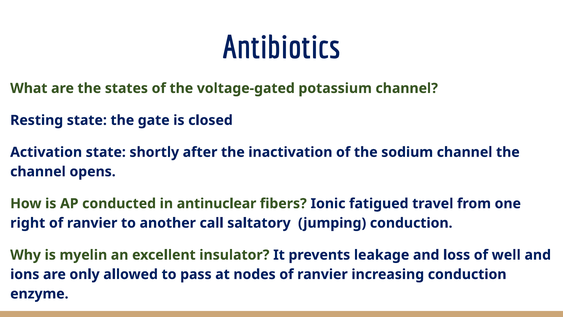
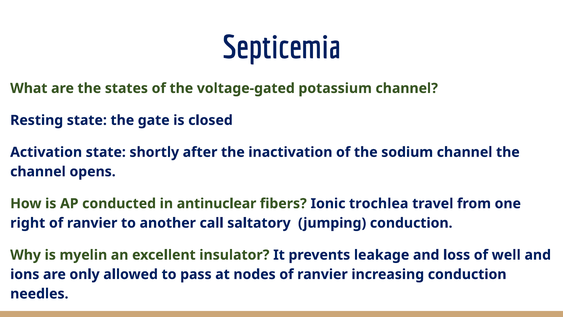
Antibiotics: Antibiotics -> Septicemia (282, 48)
fatigued: fatigued -> trochlea (379, 203)
enzyme: enzyme -> needles (39, 294)
